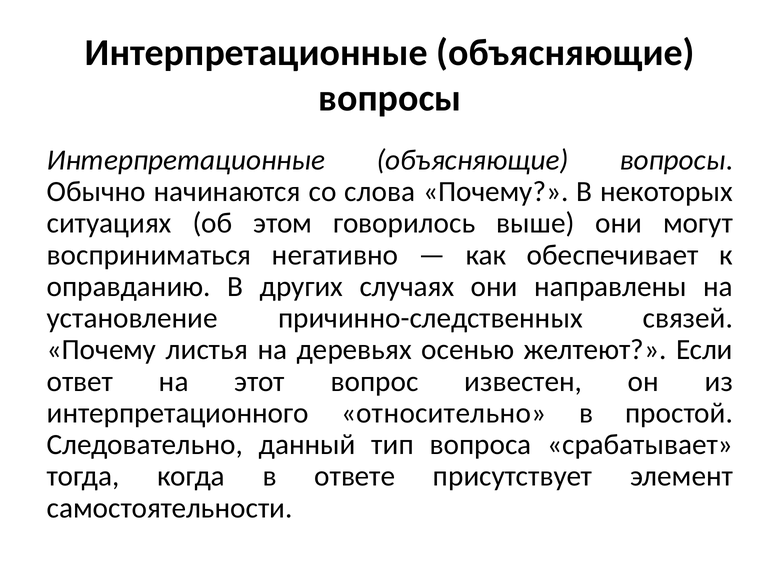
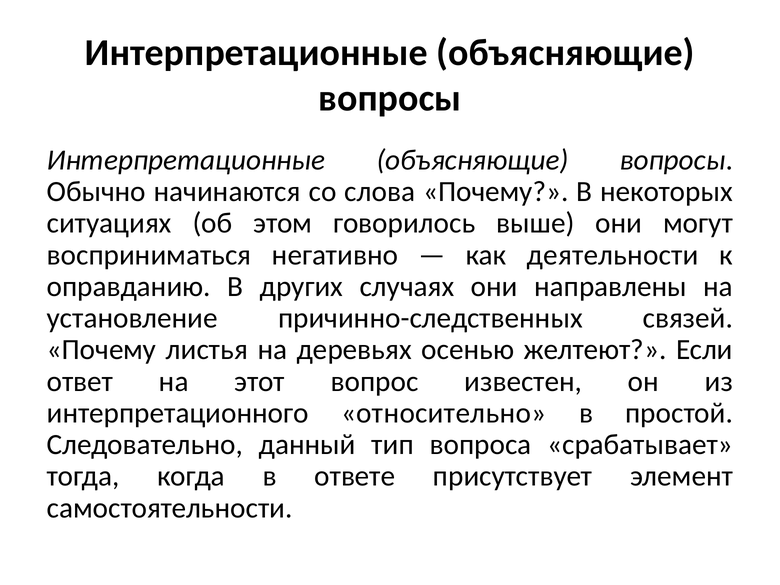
обеспечивает: обеспечивает -> деятельности (613, 255)
